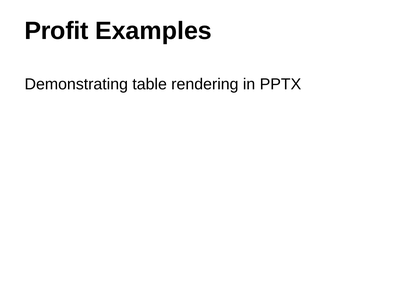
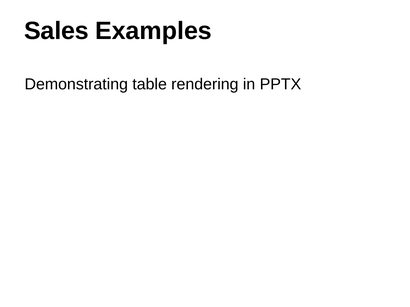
Profit: Profit -> Sales (56, 31)
